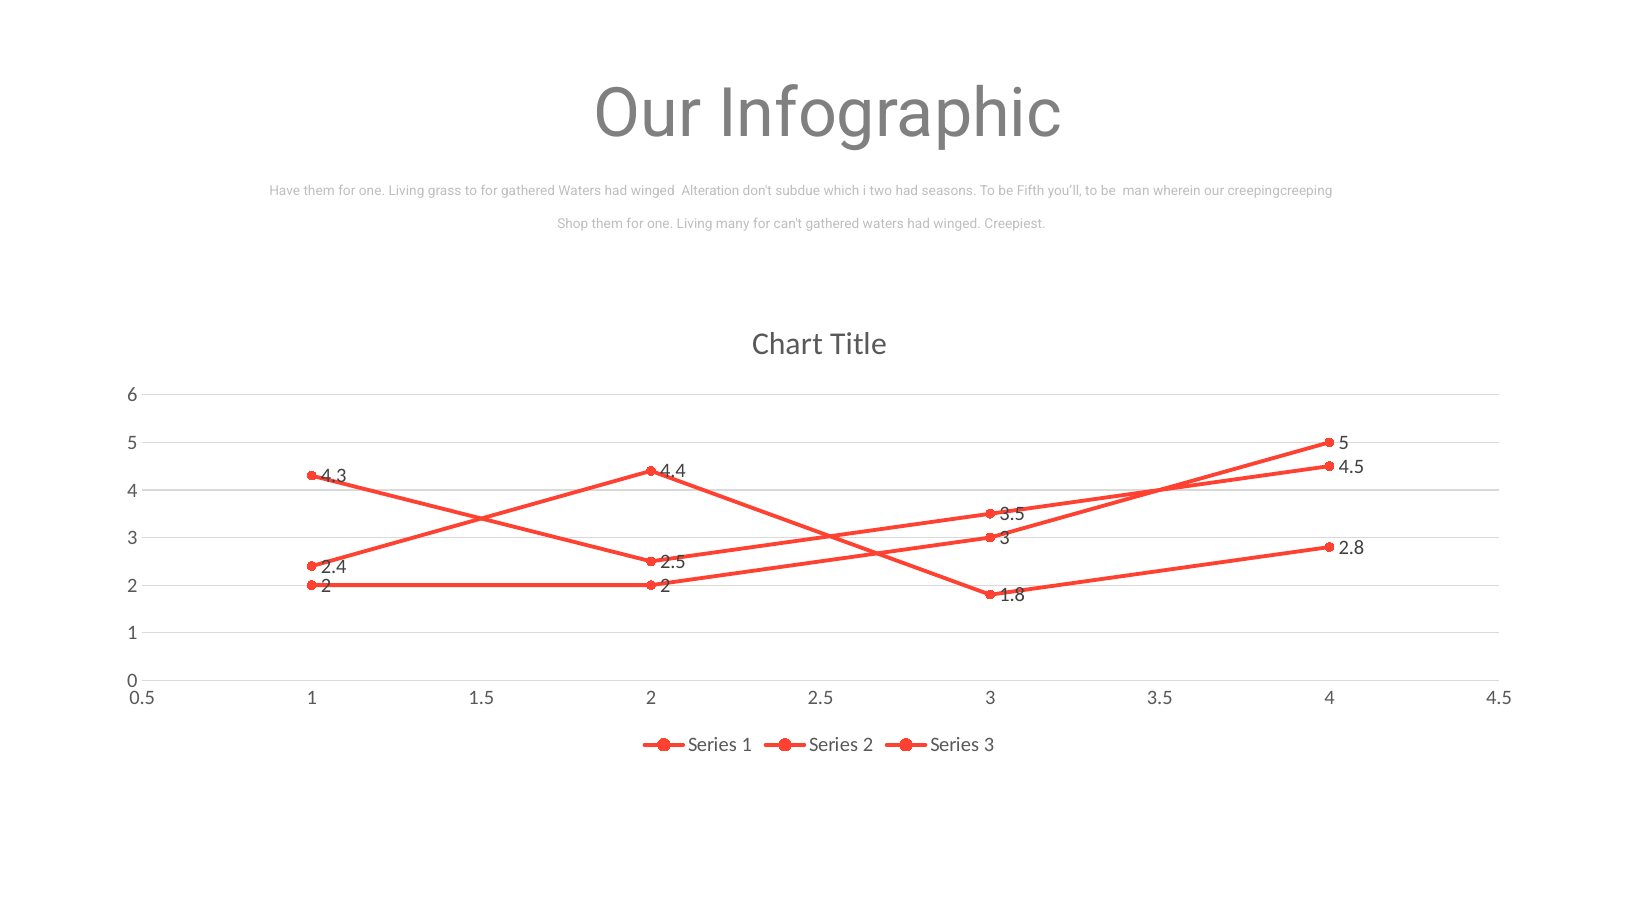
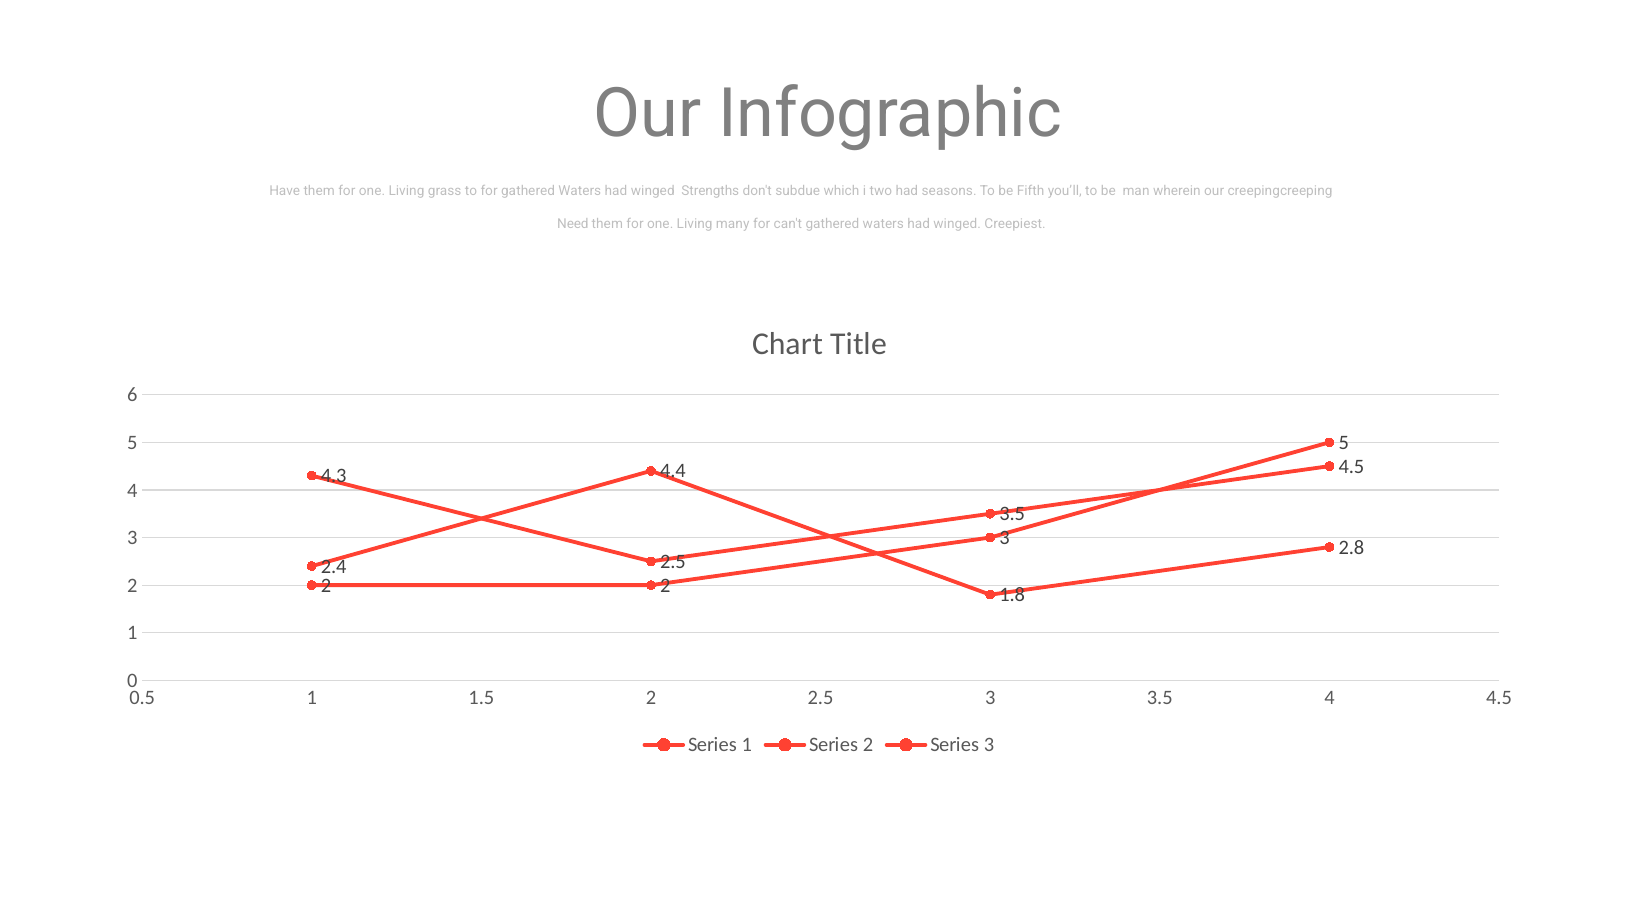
Alteration: Alteration -> Strengths (710, 191)
Shop: Shop -> Need (573, 224)
